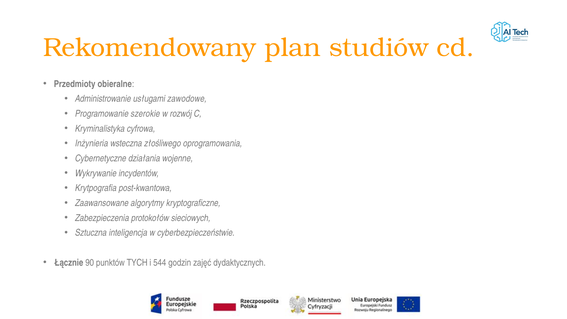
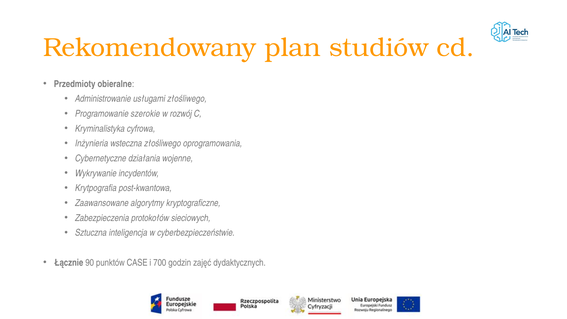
usługami zawodowe: zawodowe -> złośliwego (187, 99)
TYCH: TYCH -> CASE (137, 263)
544: 544 -> 700 (160, 263)
